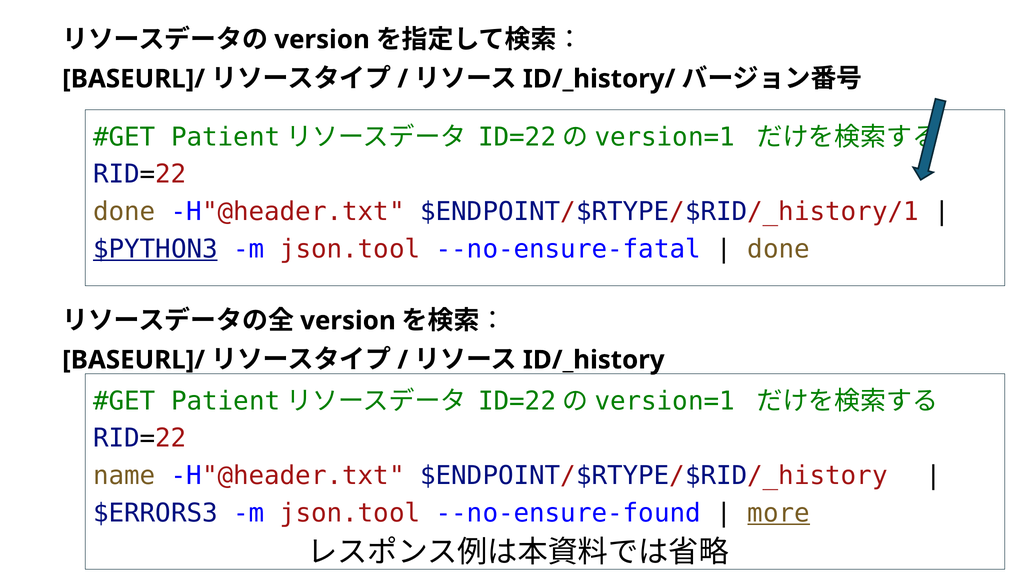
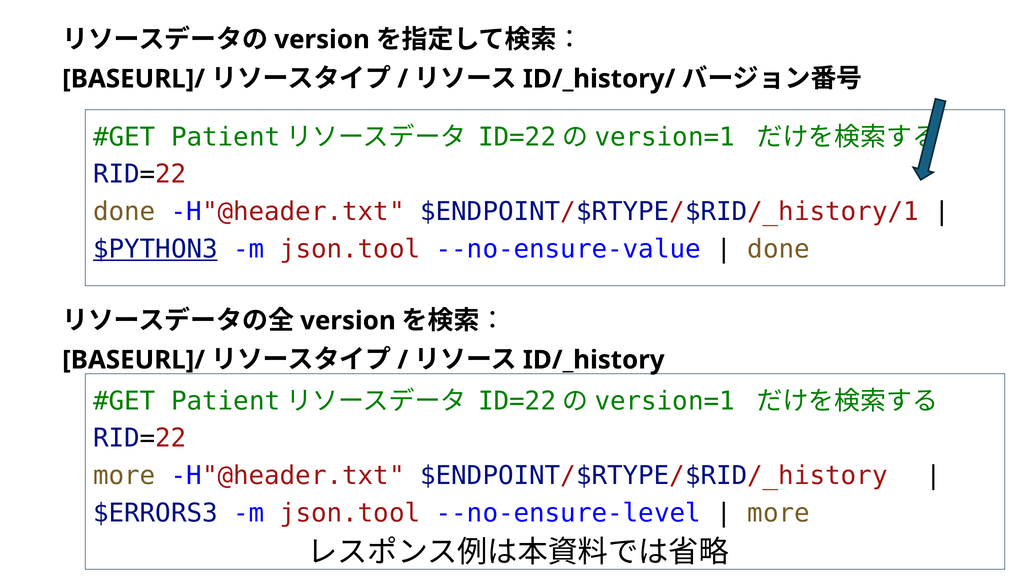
--no-ensure-fatal: --no-ensure-fatal -> --no-ensure-value (568, 249)
name: name -> more (124, 475)
--no-ensure-found: --no-ensure-found -> --no-ensure-level (568, 513)
more underline: present -> none (779, 513)
